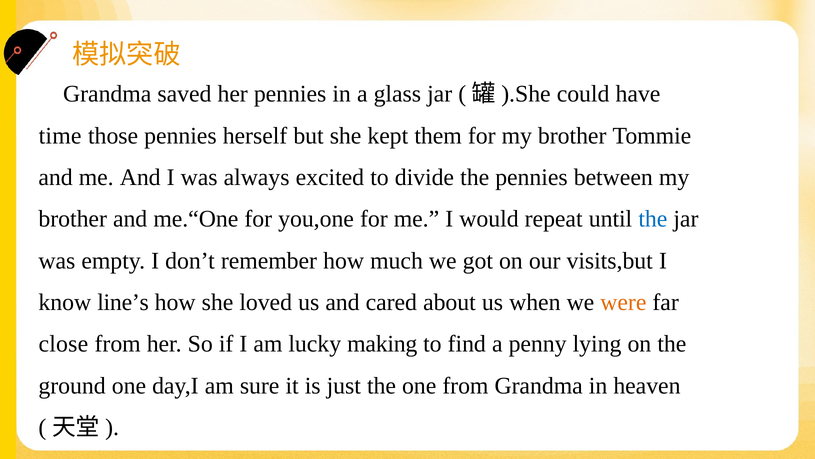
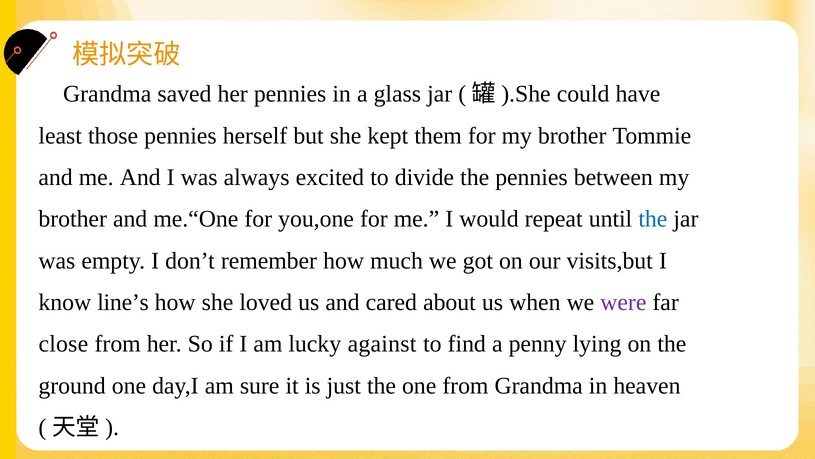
time: time -> least (60, 136)
were colour: orange -> purple (623, 302)
making: making -> against (382, 344)
